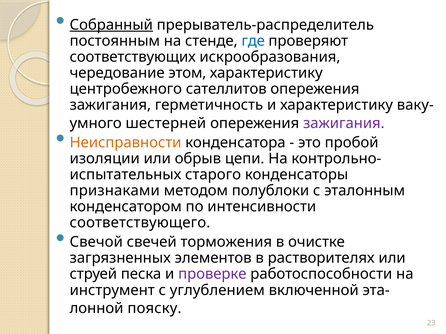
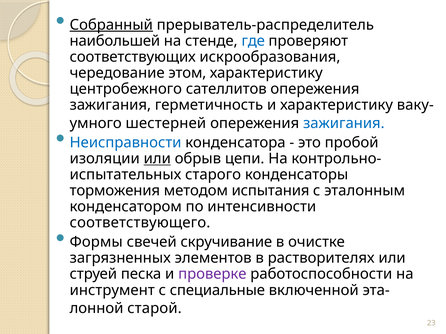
постоянным: постоянным -> наибольшей (115, 41)
зажигания colour: purple -> blue (344, 123)
Неисправности colour: orange -> blue (126, 143)
или underline: none -> present (157, 159)
признаками: признаками -> торможения (115, 191)
полублоки: полублоки -> испытания (271, 191)
Свечой: Свечой -> Формы (96, 242)
торможения: торможения -> скручивание (226, 242)
углублением: углублением -> специальные (217, 291)
пояску: пояску -> старой (154, 309)
